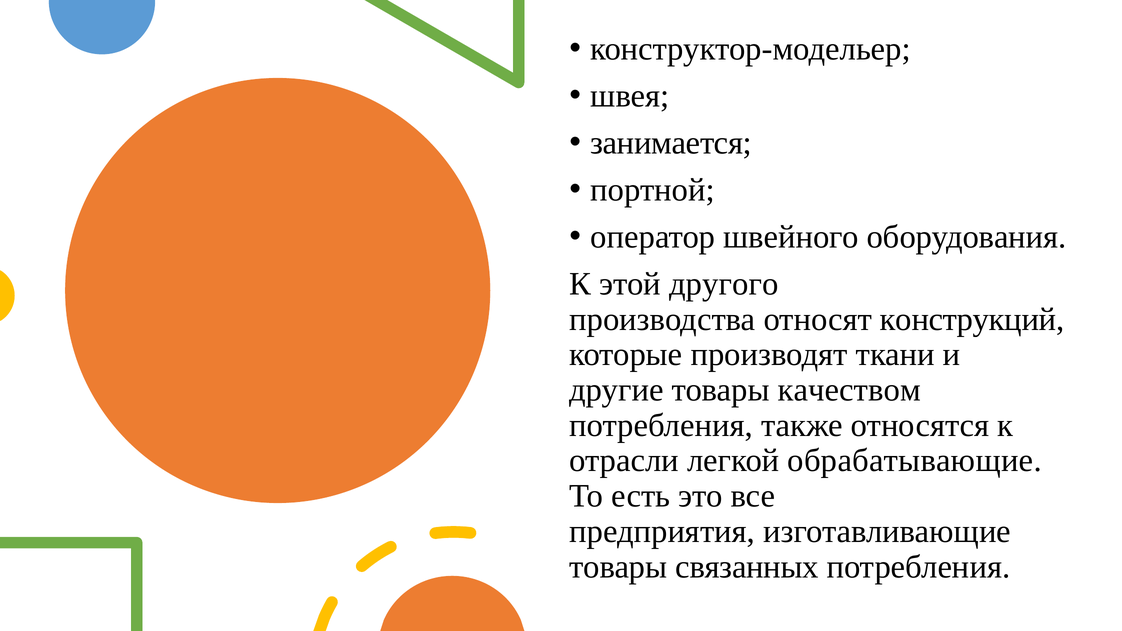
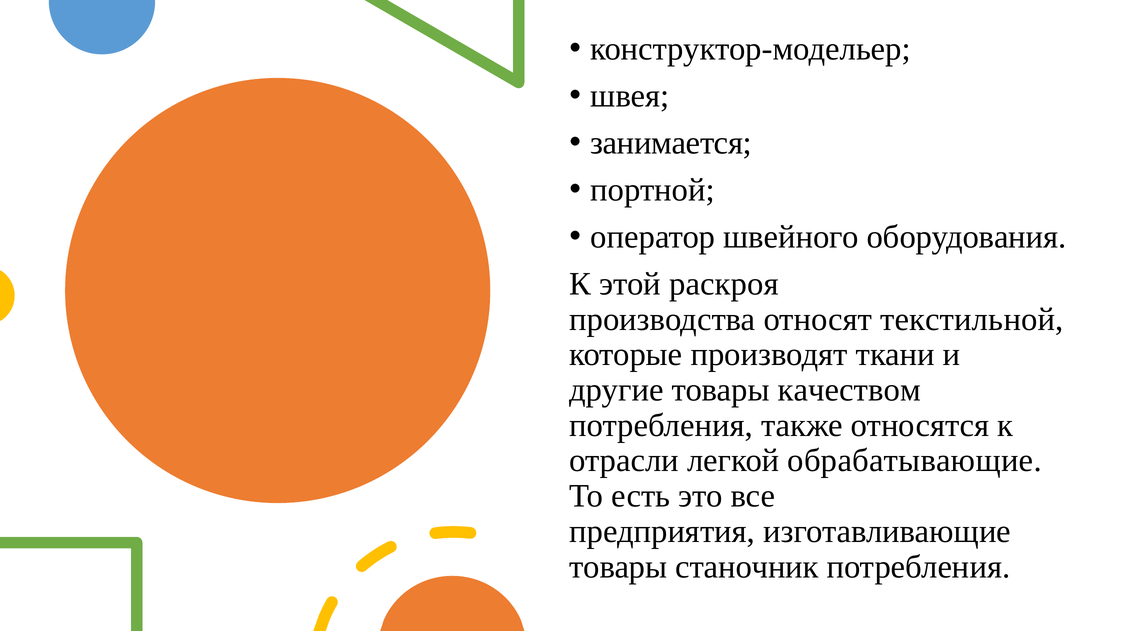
другого: другого -> раскроя (724, 284)
конструкций: конструкций -> текстильной (972, 319)
связанных: связанных -> станочник (747, 567)
